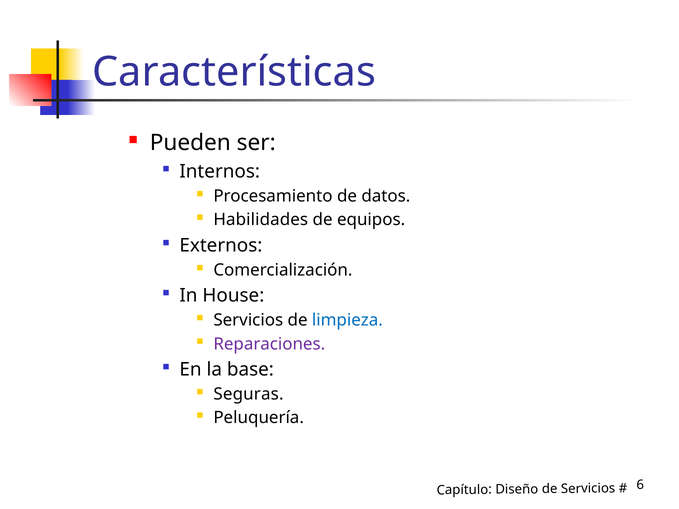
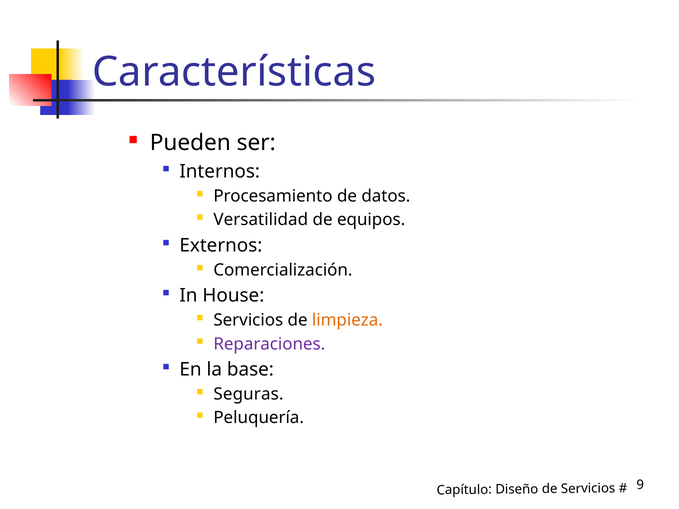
Habilidades: Habilidades -> Versatilidad (261, 220)
limpieza colour: blue -> orange (347, 320)
6: 6 -> 9 (640, 485)
